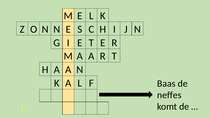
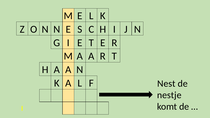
Baas: Baas -> Nest (166, 84)
neffes: neffes -> nestje (169, 95)
